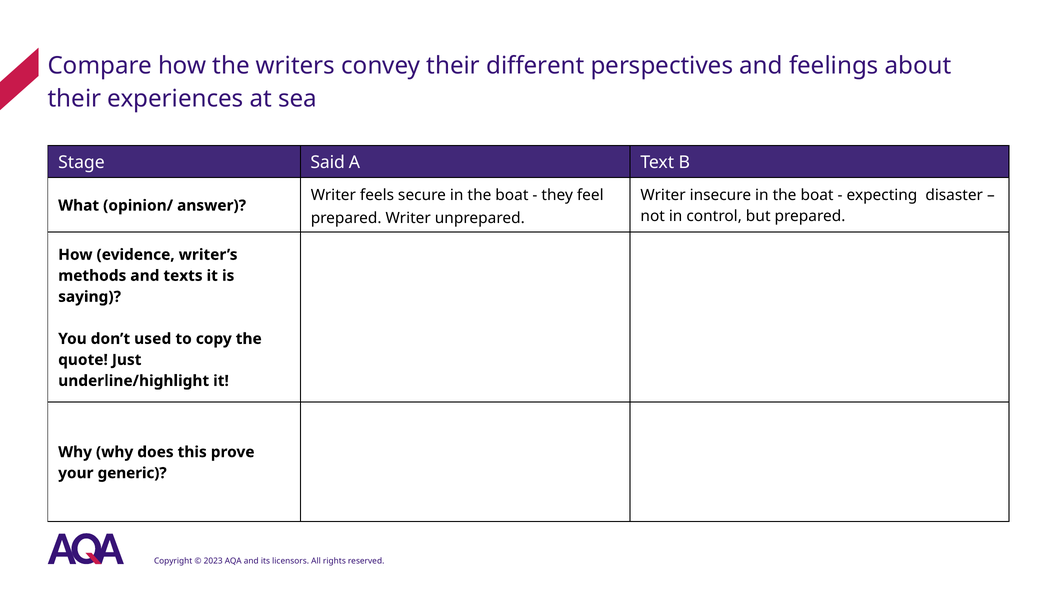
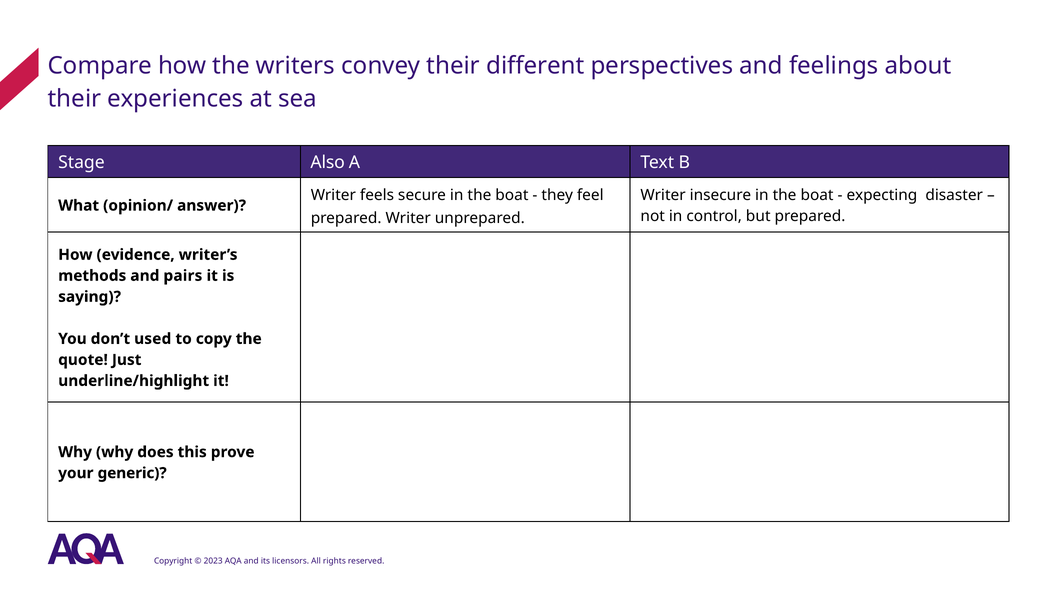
Said: Said -> Also (328, 162)
texts: texts -> pairs (183, 276)
